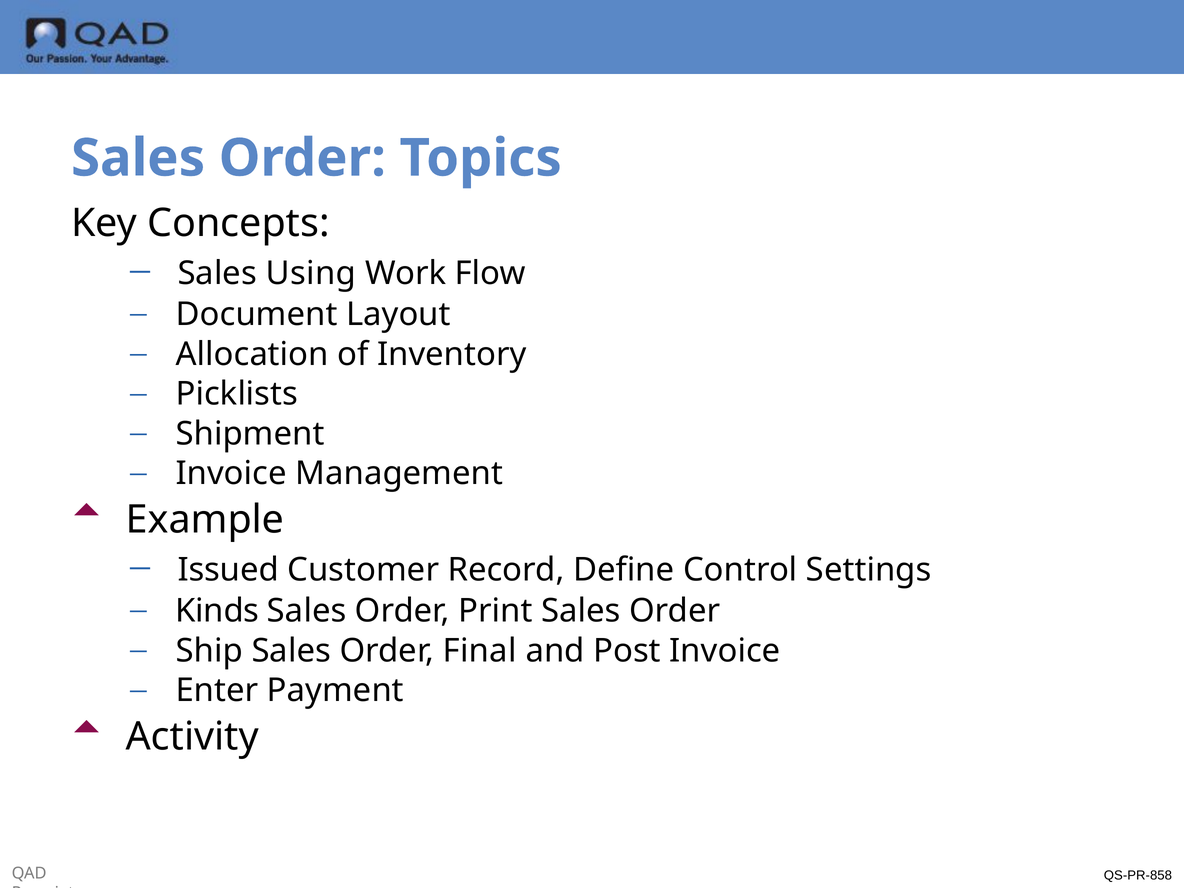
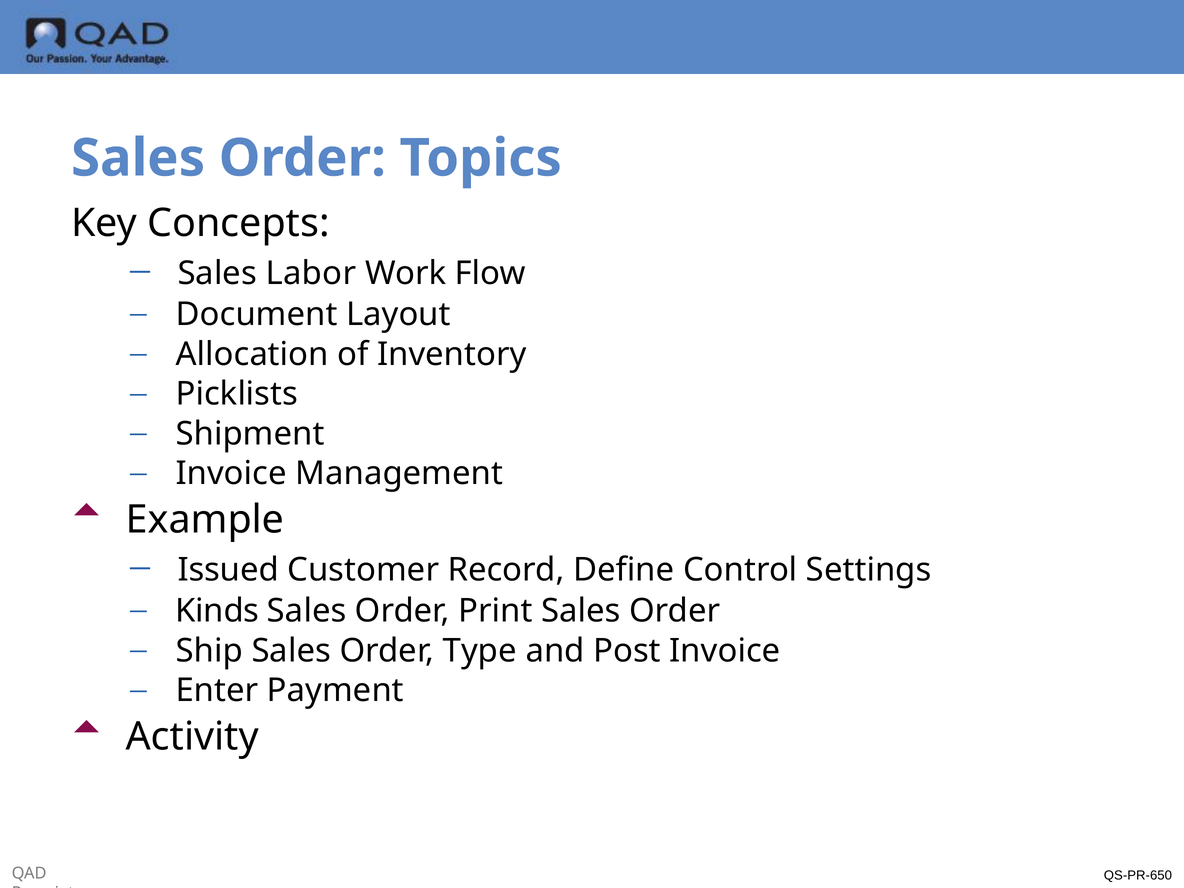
Using: Using -> Labor (311, 273)
Final: Final -> Type (480, 651)
QS-PR-858: QS-PR-858 -> QS-PR-650 (1138, 876)
